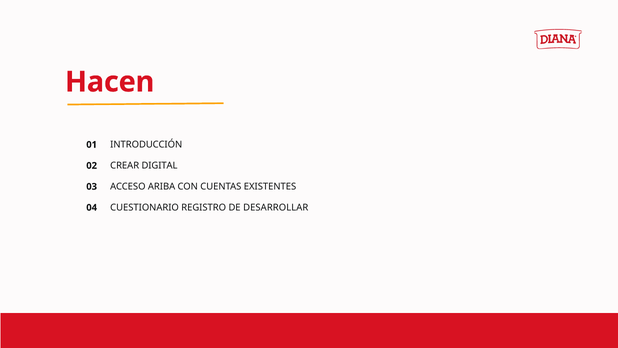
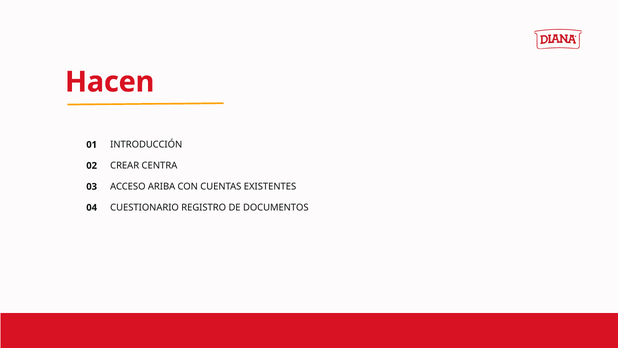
DIGITAL: DIGITAL -> CENTRA (159, 165)
DESARROLLAR: DESARROLLAR -> DOCUMENTOS (276, 207)
